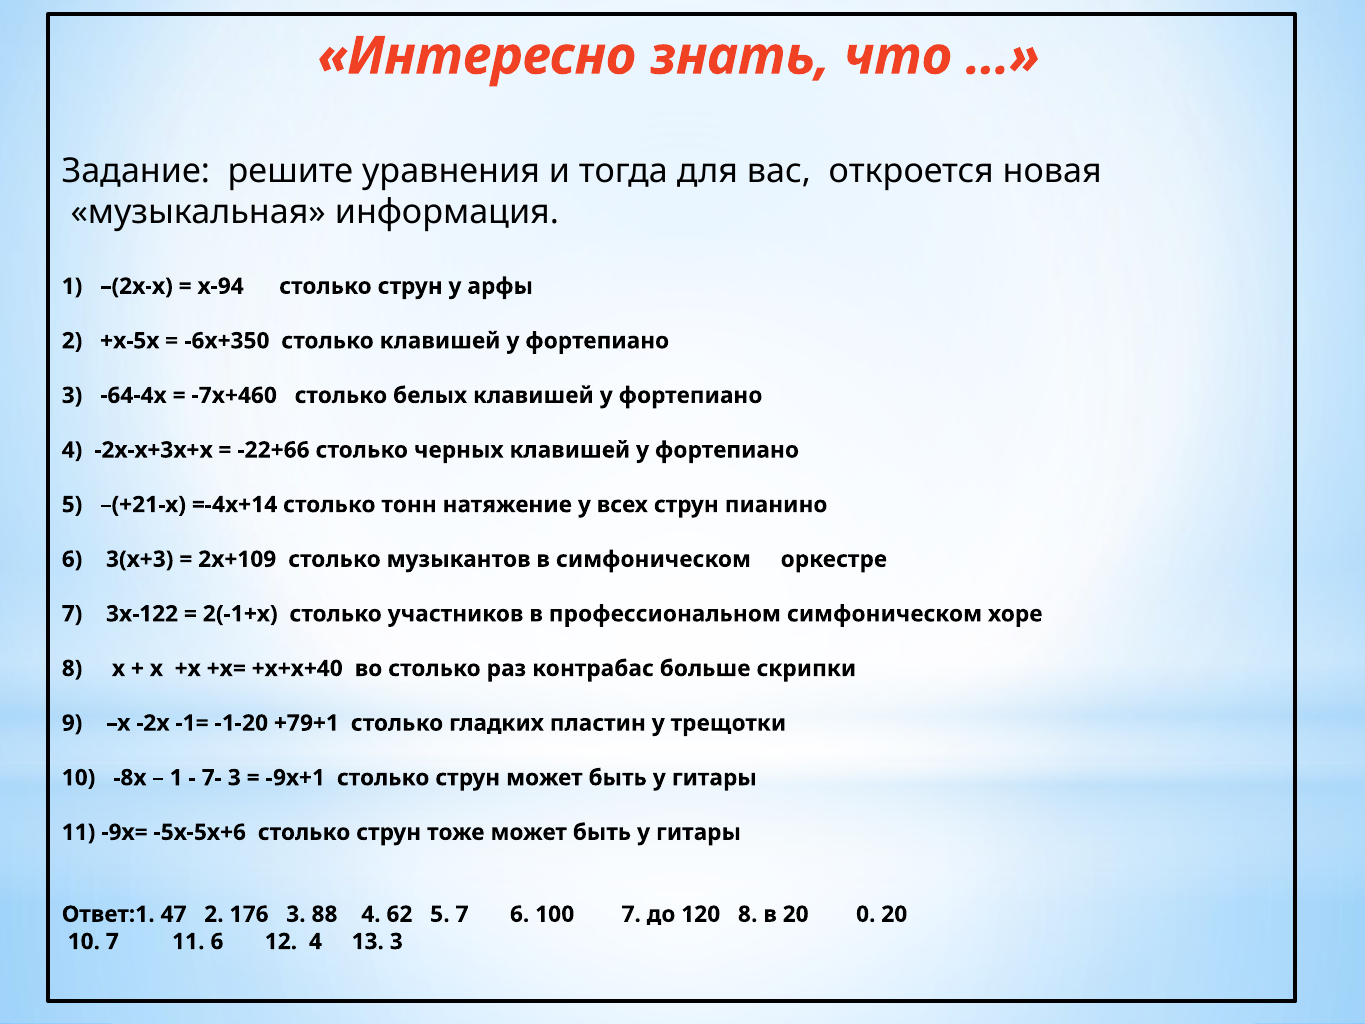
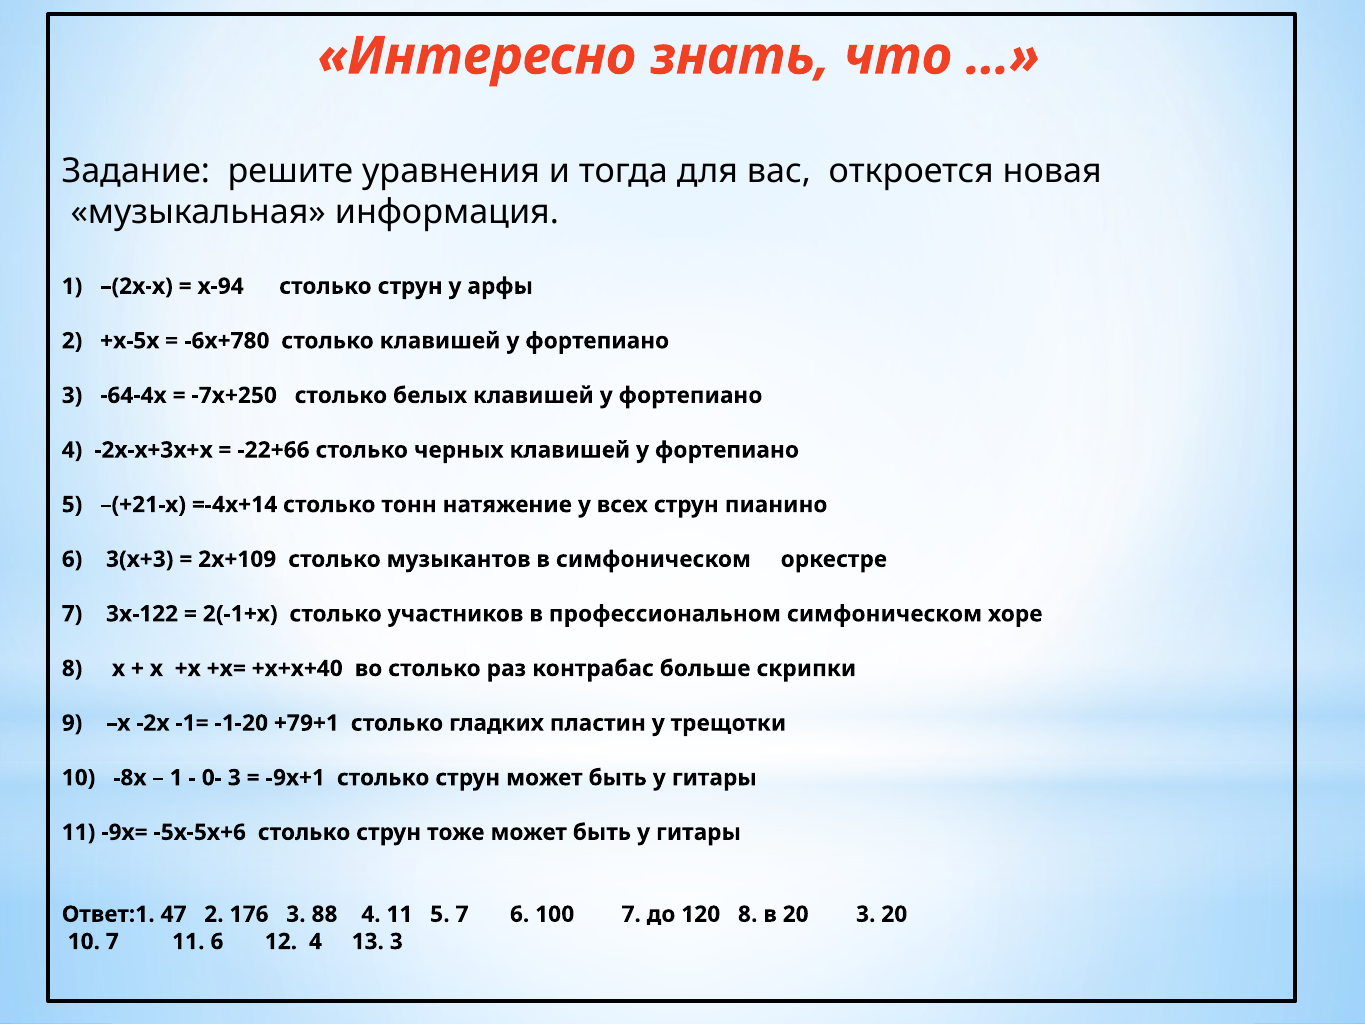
-6х+350: -6х+350 -> -6х+780 (227, 341)
-7х+460: -7х+460 -> -7х+250 (234, 395)
7-: 7- -> 0- (212, 778)
4 62: 62 -> 11 (399, 914)
20 0: 0 -> 3 (866, 914)
